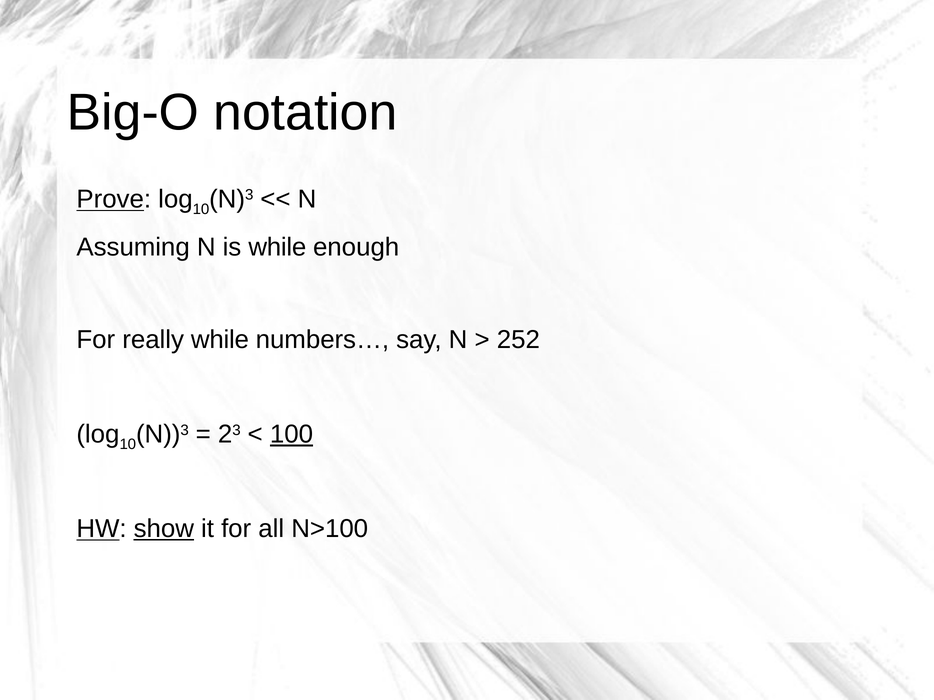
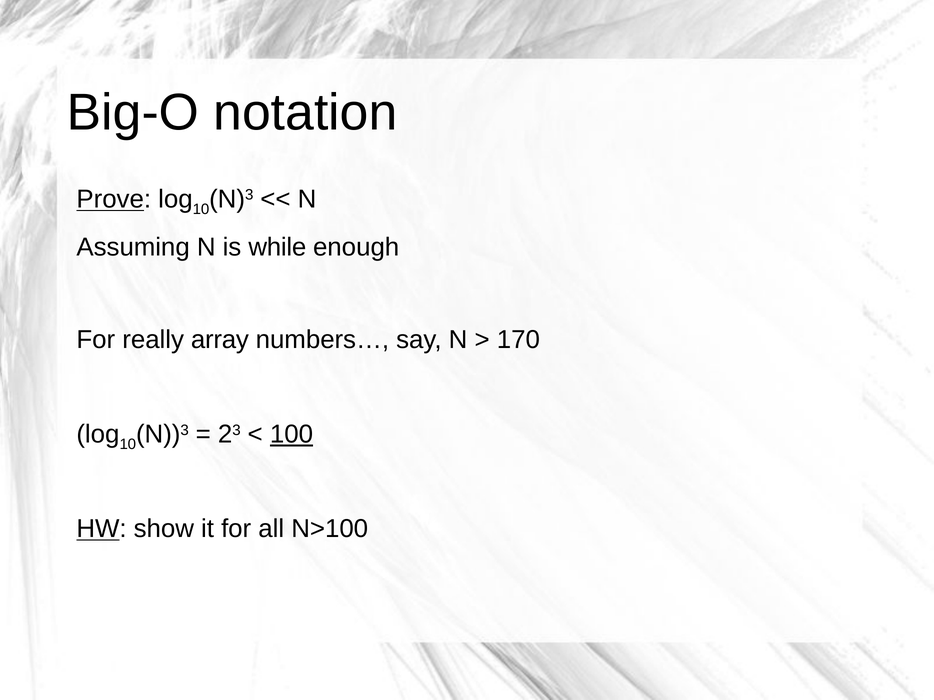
really while: while -> array (220, 340)
252: 252 -> 170 (518, 340)
show underline: present -> none (164, 529)
